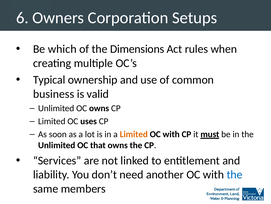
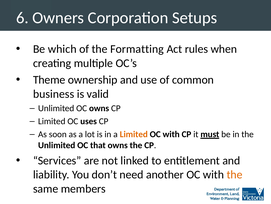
Dimensions: Dimensions -> Formatting (137, 49)
Typical: Typical -> Theme (49, 80)
the colour: blue -> orange (235, 174)
